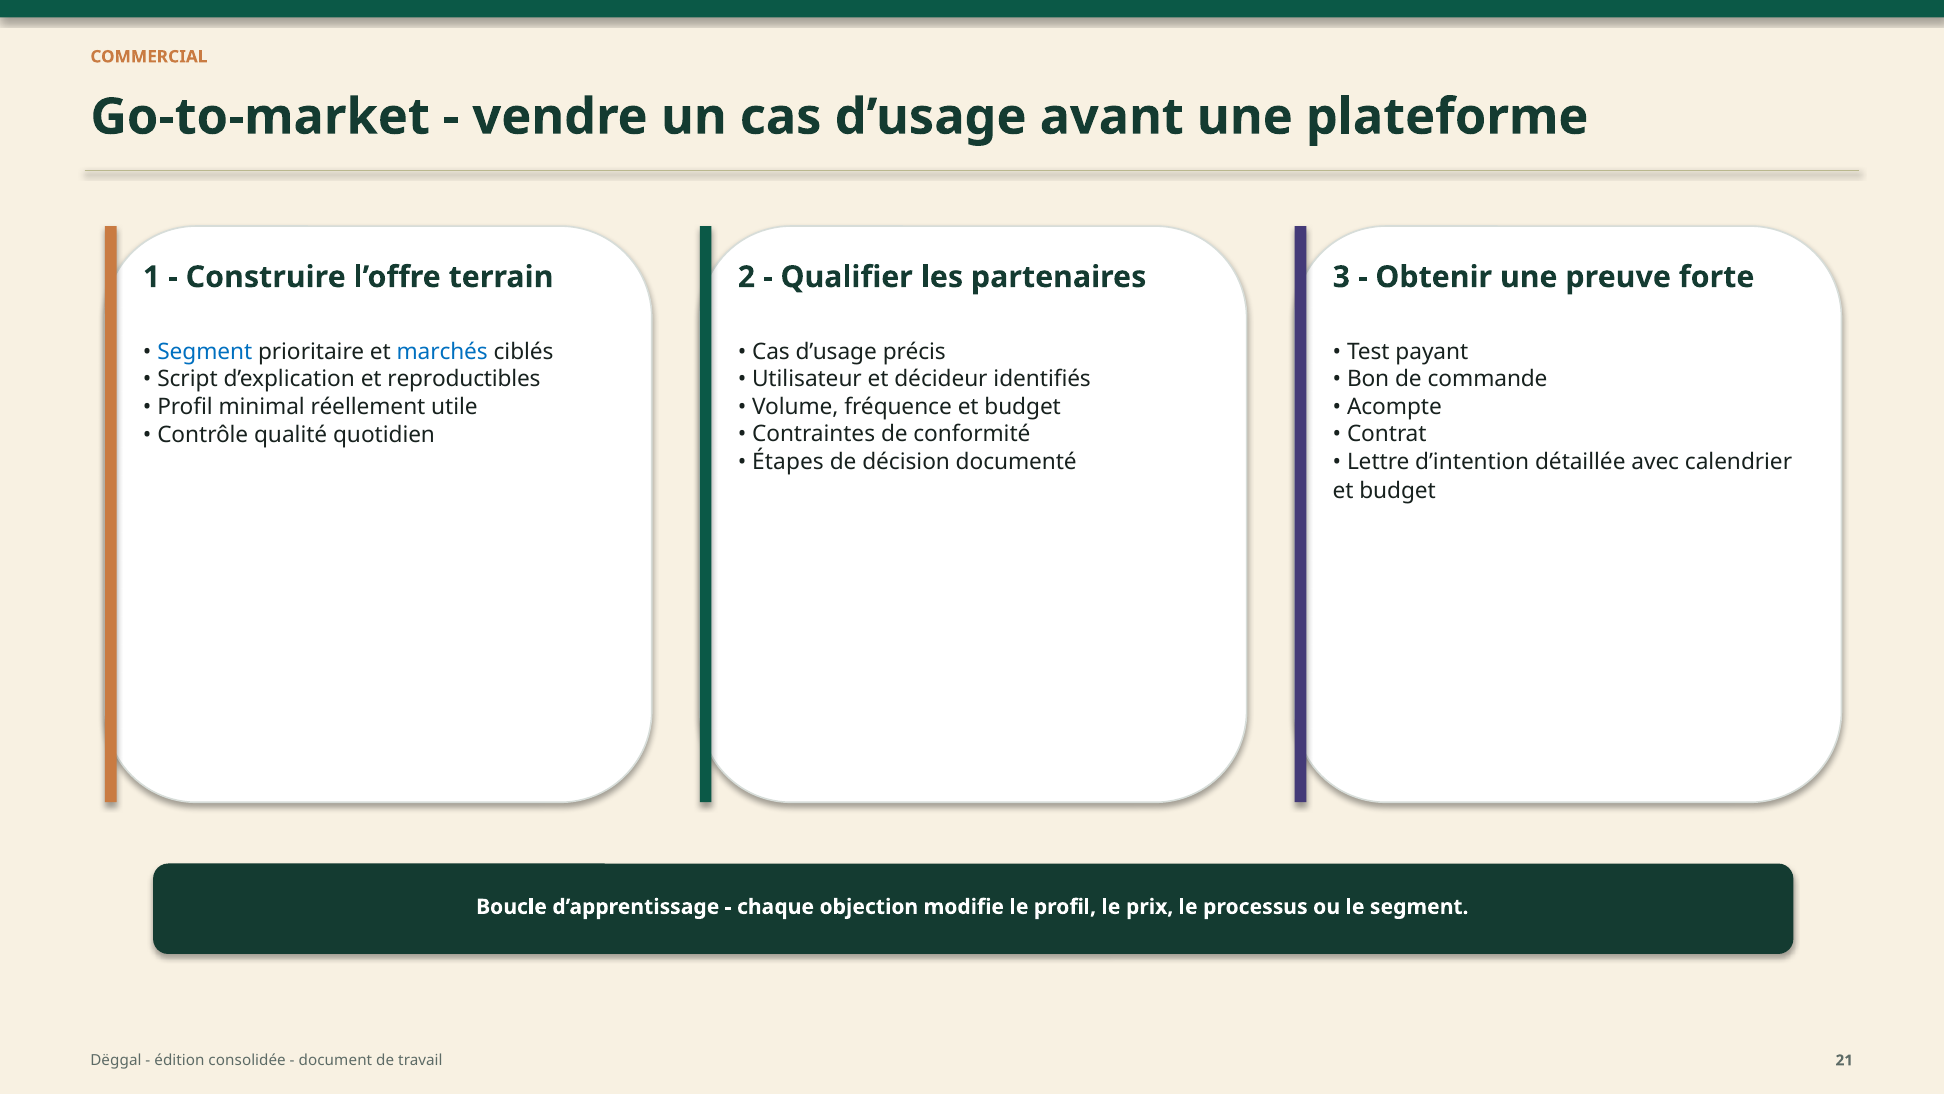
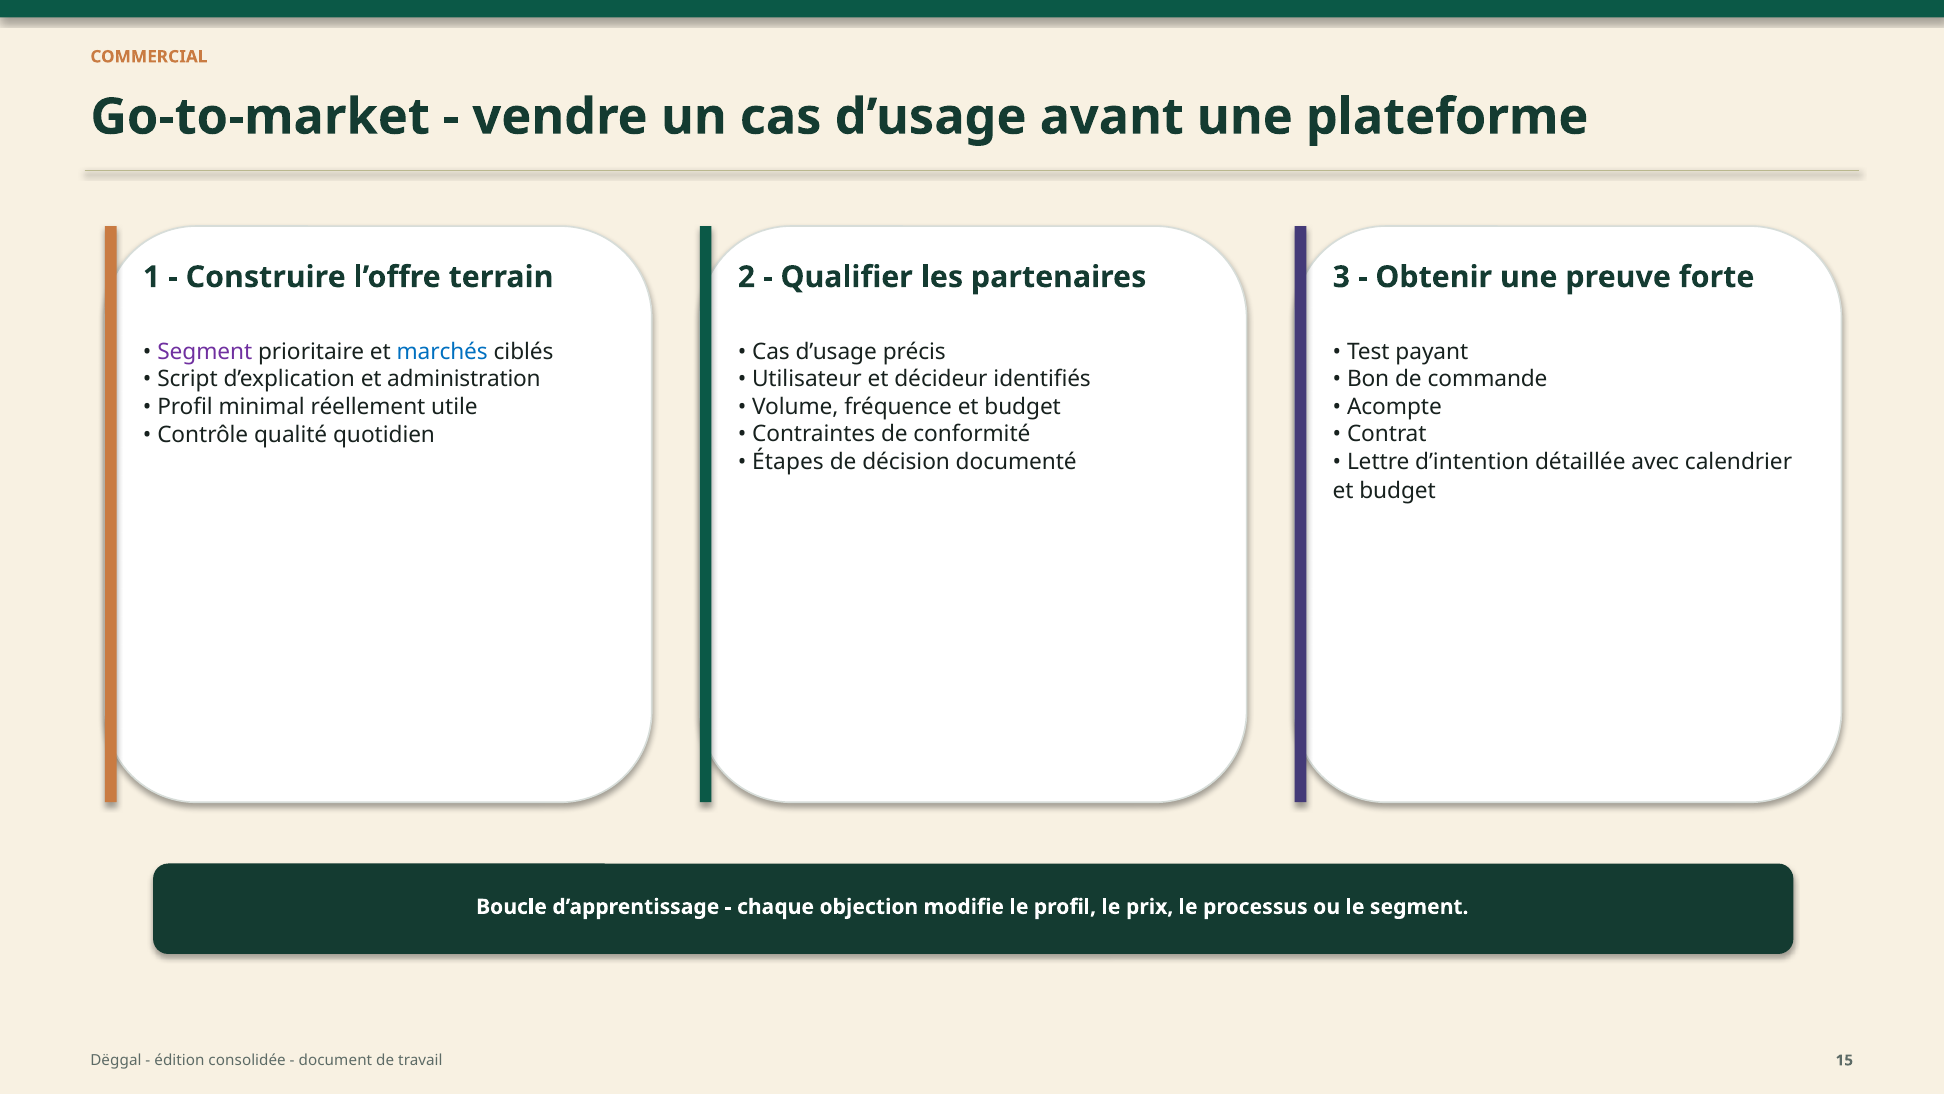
Segment colour: blue -> purple (205, 352)
reproductibles: reproductibles -> administration (464, 379)
21: 21 -> 15 (1844, 1060)
